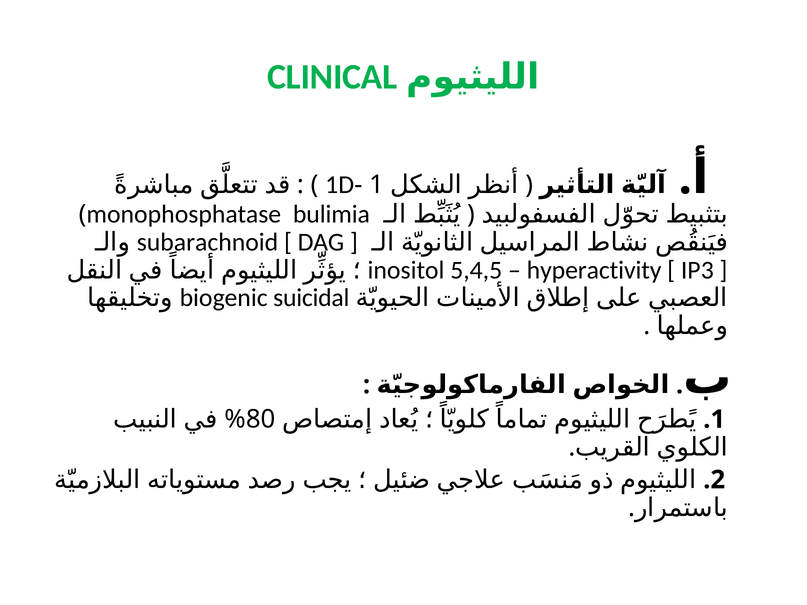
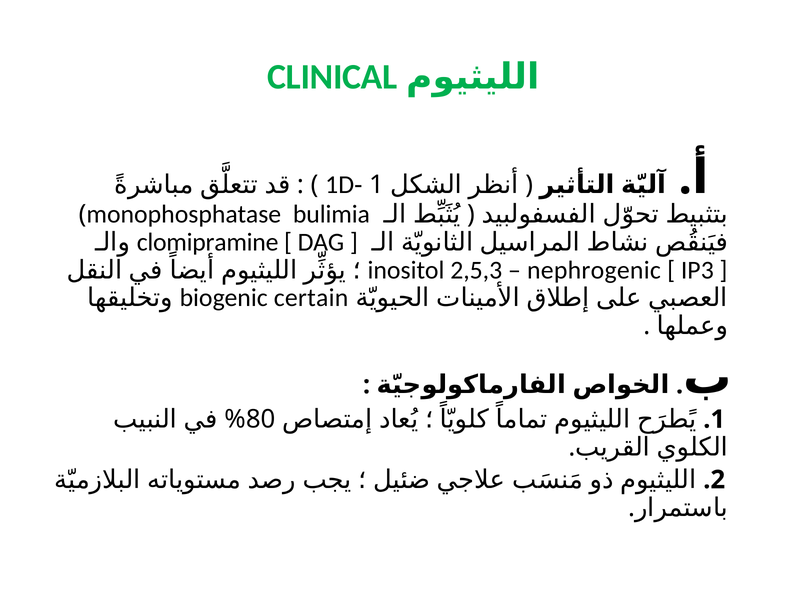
subarachnoid: subarachnoid -> clomipramine (208, 242)
5,4,5: 5,4,5 -> 2,5,3 (476, 270)
hyperactivity: hyperactivity -> nephrogenic (594, 270)
suicidal: suicidal -> certain (311, 298)
